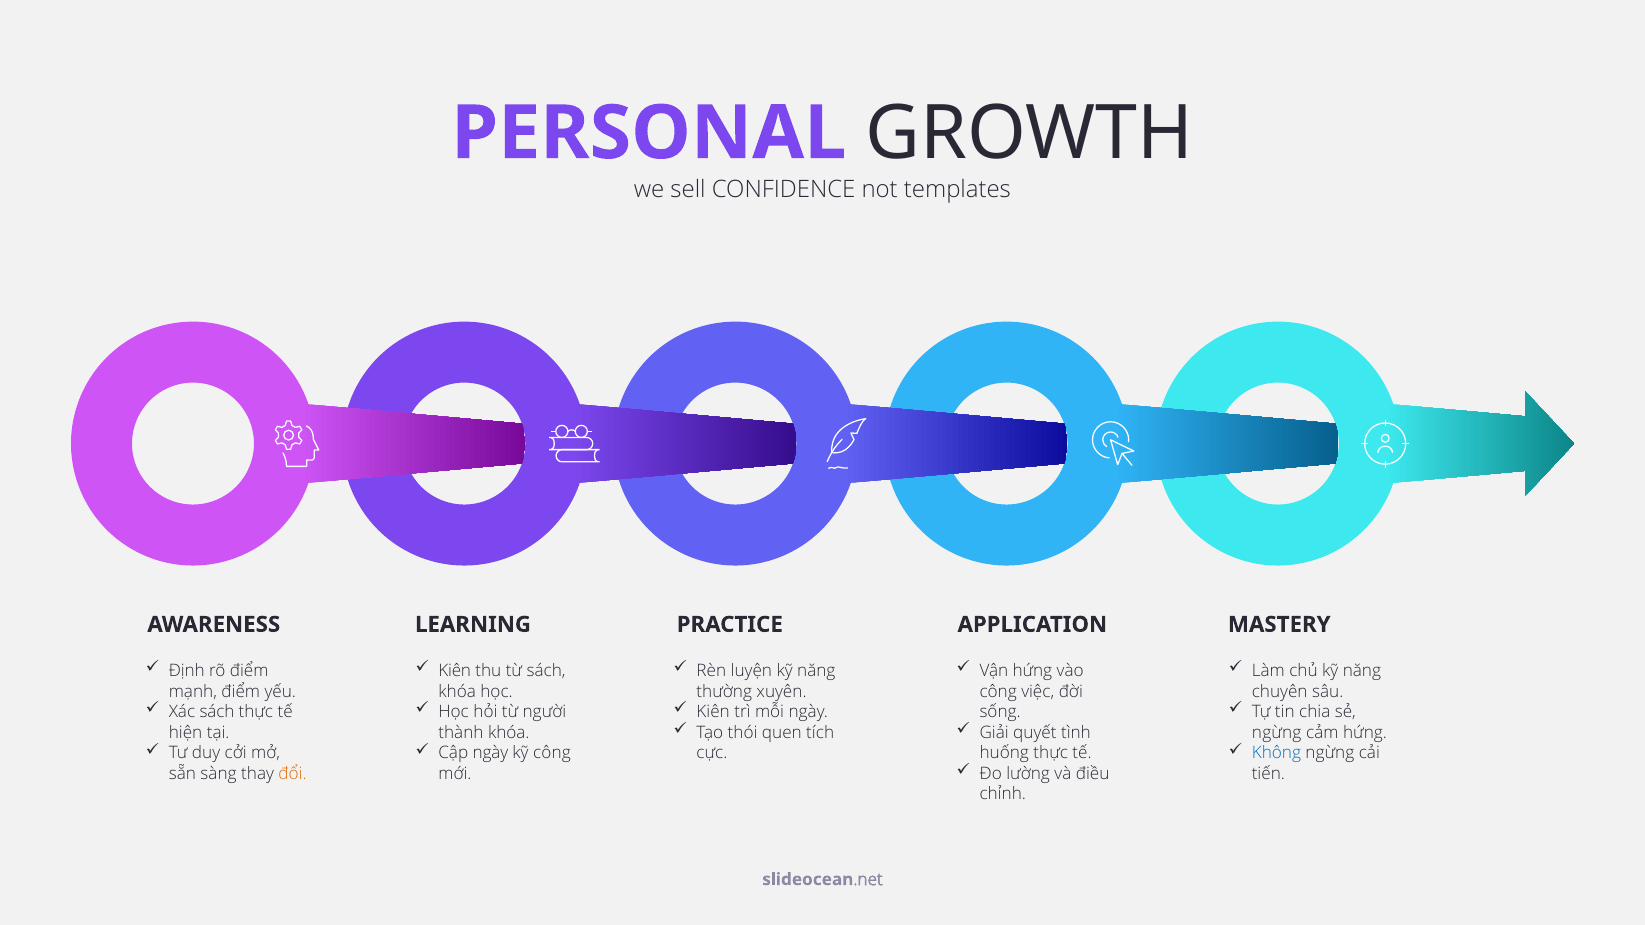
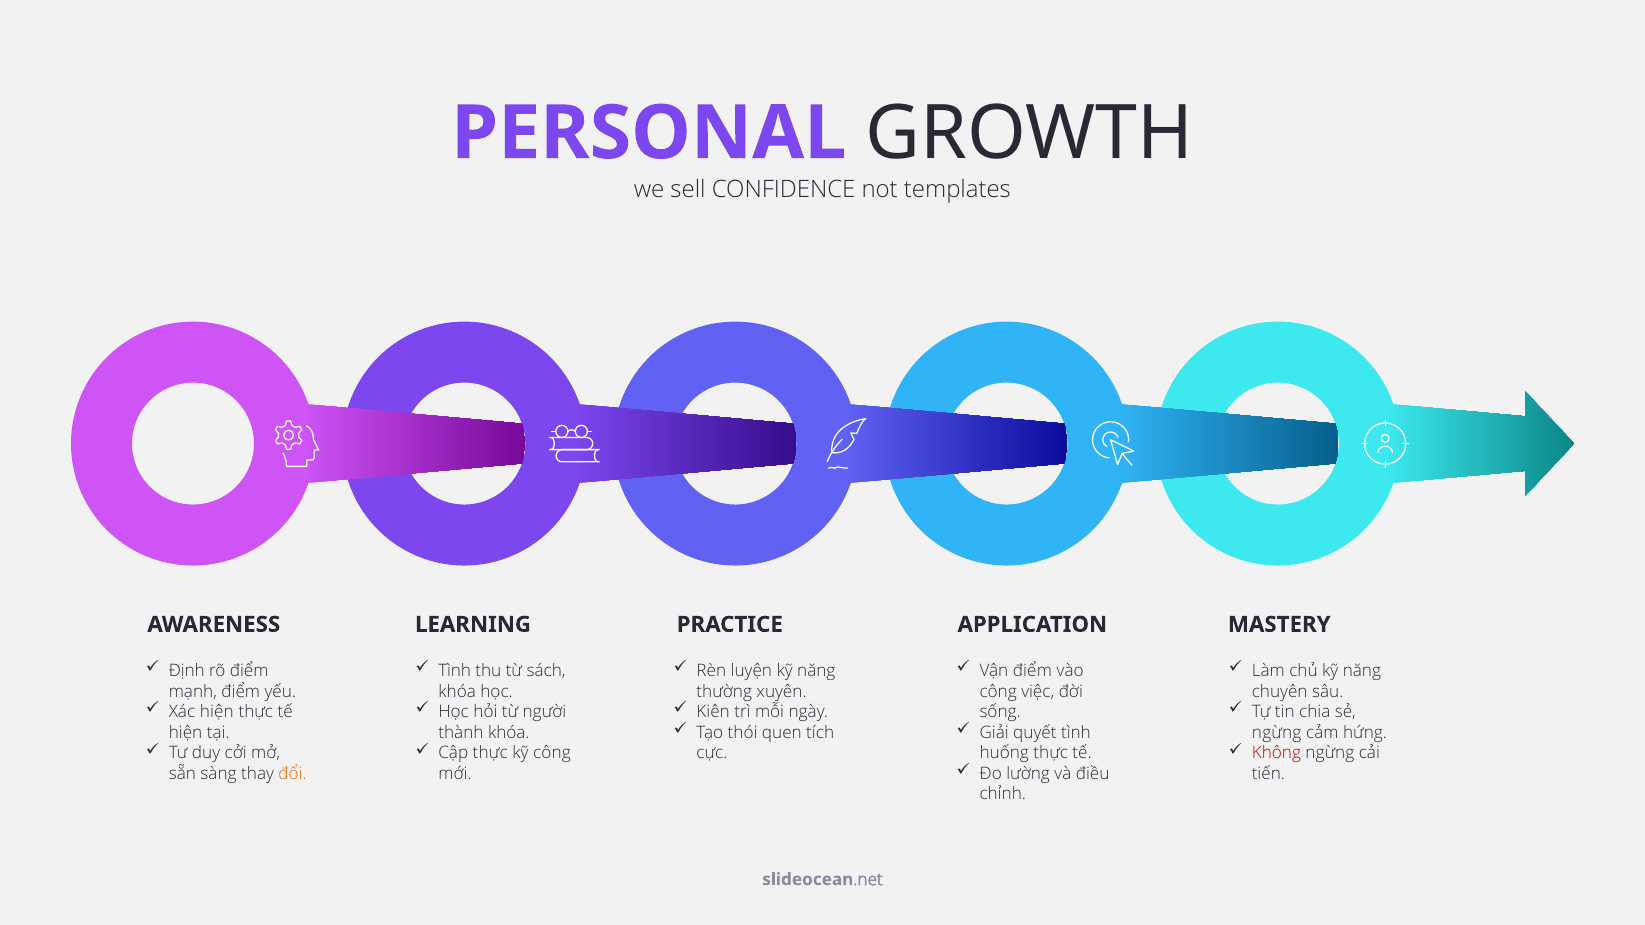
Kiên: Kiên -> Tình (455, 671)
Vận hứng: hứng -> điểm (1032, 671)
Xác sách: sách -> hiện (217, 712)
Cập ngày: ngày -> thực (490, 753)
Không colour: blue -> red (1276, 753)
